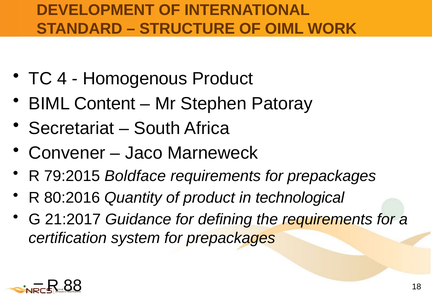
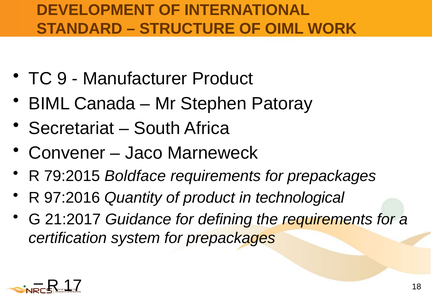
4: 4 -> 9 (62, 79)
Homogenous: Homogenous -> Manufacturer (135, 79)
Content: Content -> Canada (105, 104)
80:2016: 80:2016 -> 97:2016 (72, 198)
88: 88 -> 17 (73, 286)
